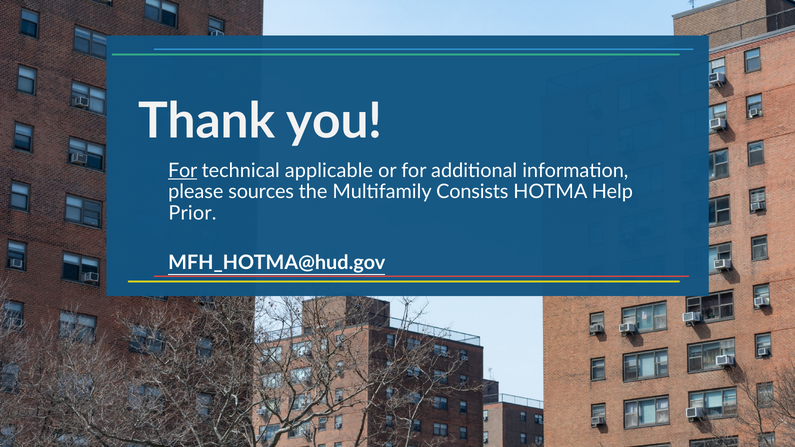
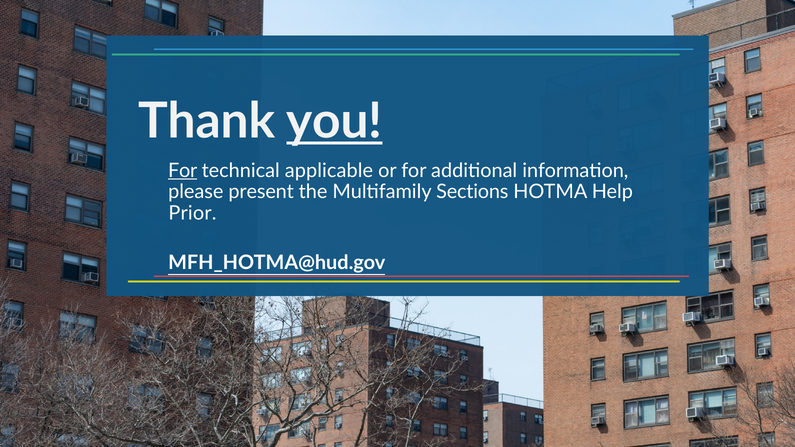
you underline: none -> present (334, 121)
sources: sources -> present (261, 192)
Consists: Consists -> Sections (472, 192)
